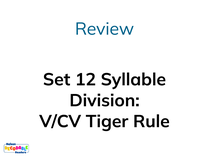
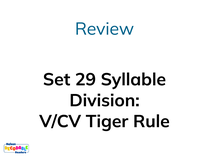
12: 12 -> 29 (85, 79)
